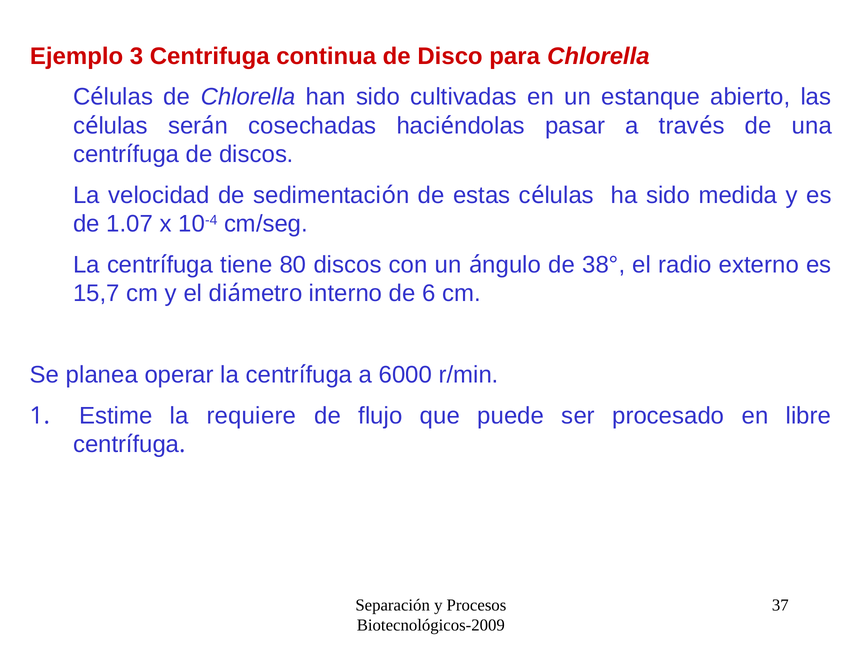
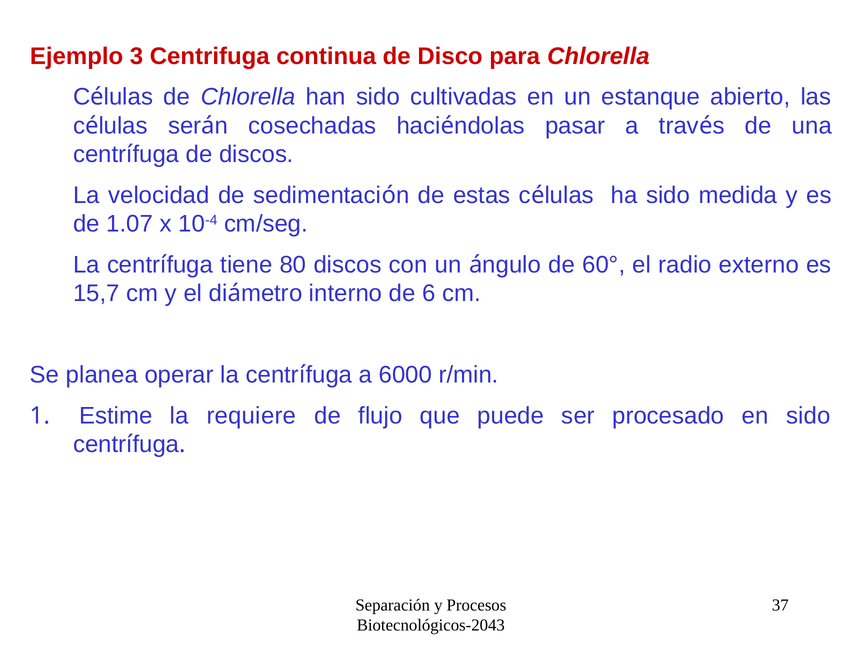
38°: 38° -> 60° (604, 265)
en libre: libre -> sido (808, 415)
Biotecnológicos-2009: Biotecnológicos-2009 -> Biotecnológicos-2043 (431, 625)
